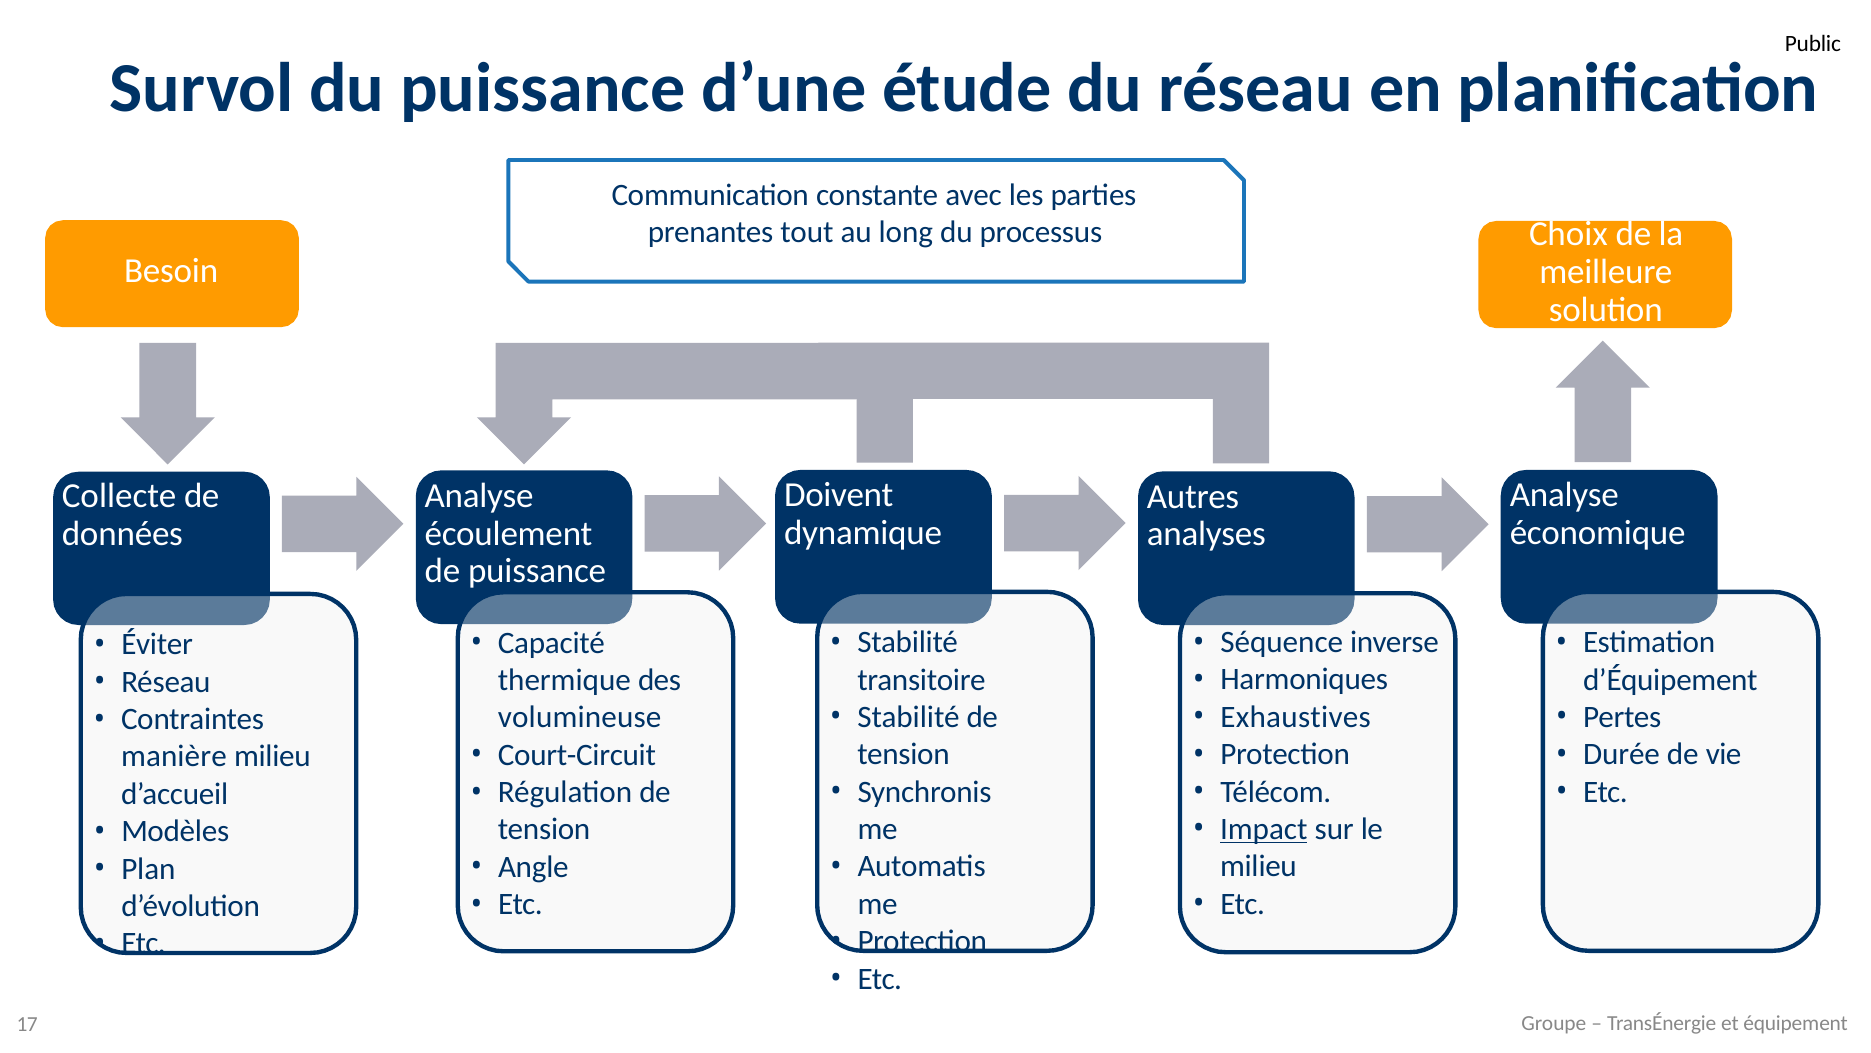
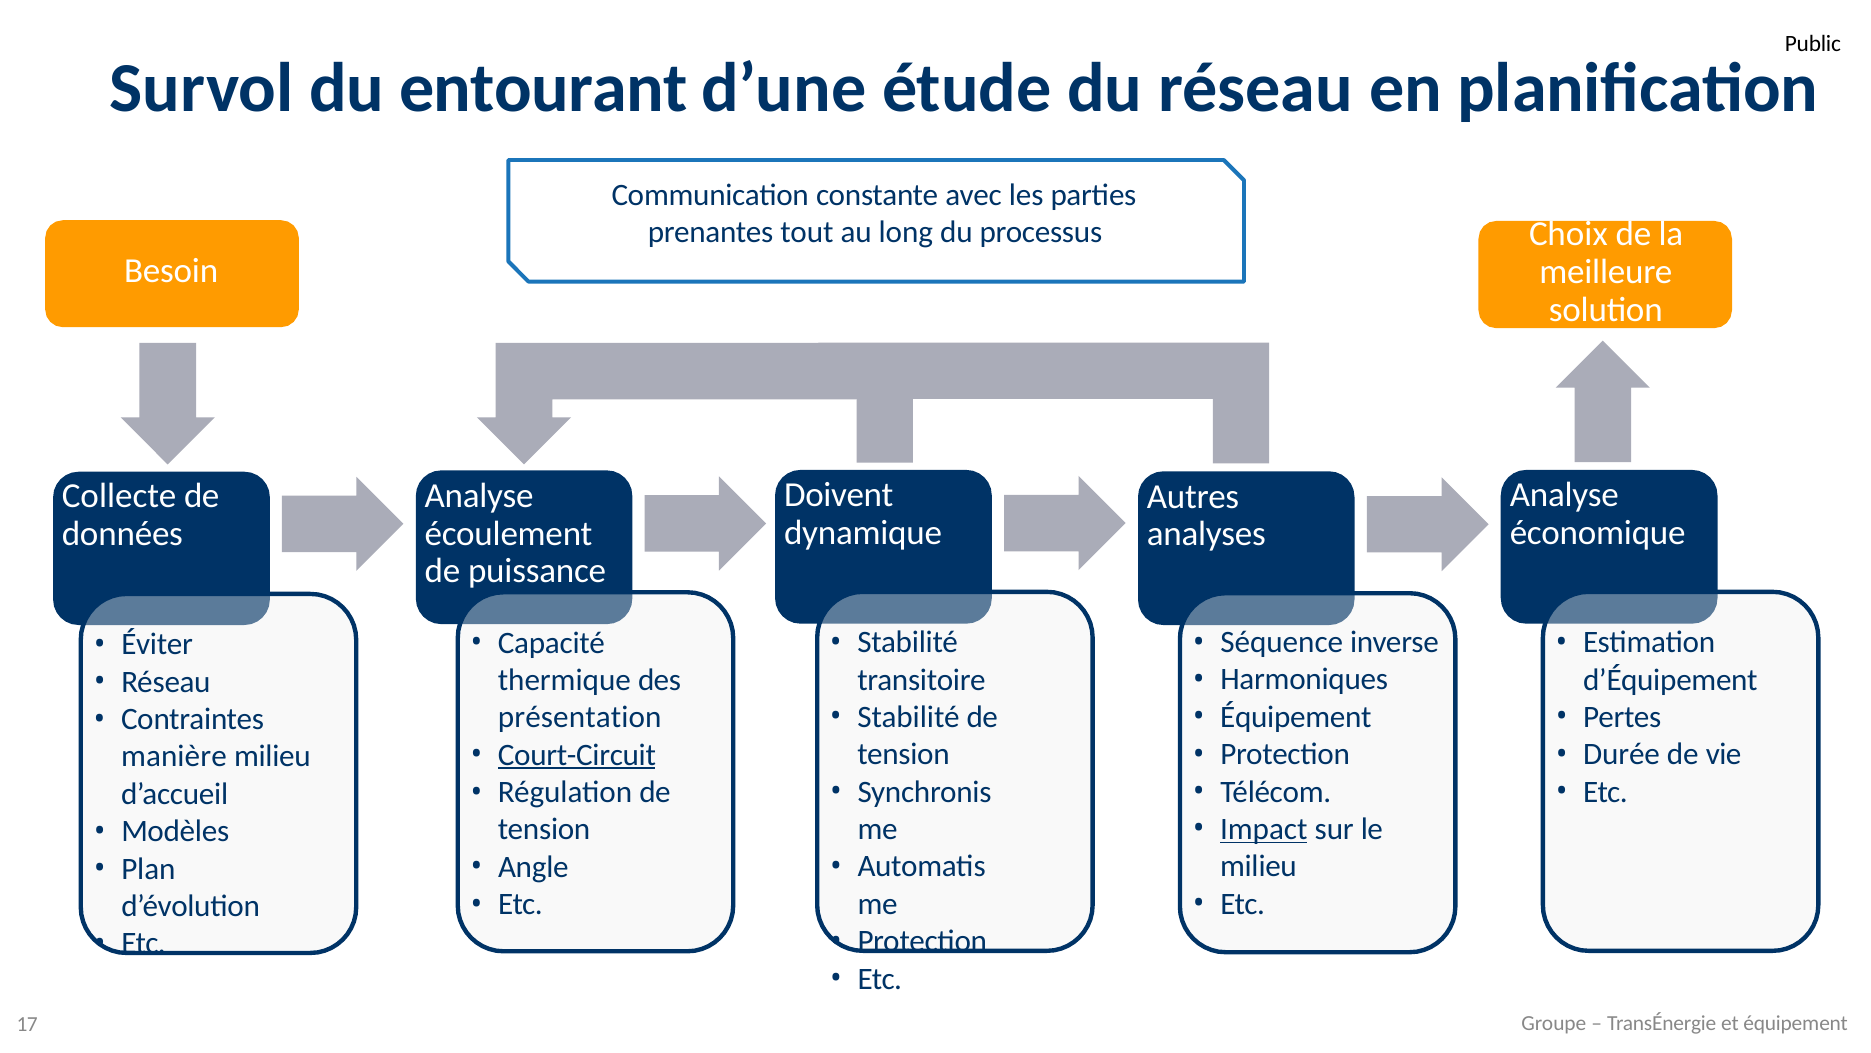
du puissance: puissance -> entourant (543, 89)
volumineuse: volumineuse -> présentation (580, 718)
Exhaustives: Exhaustives -> Équipement (1296, 717)
Court-Circuit underline: none -> present (577, 755)
